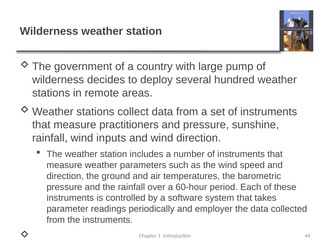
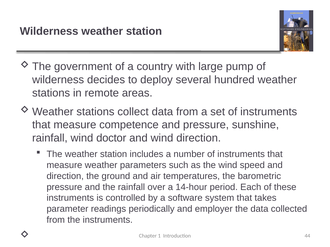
practitioners: practitioners -> competence (129, 125)
inputs: inputs -> doctor (111, 138)
60-hour: 60-hour -> 14-hour (191, 187)
